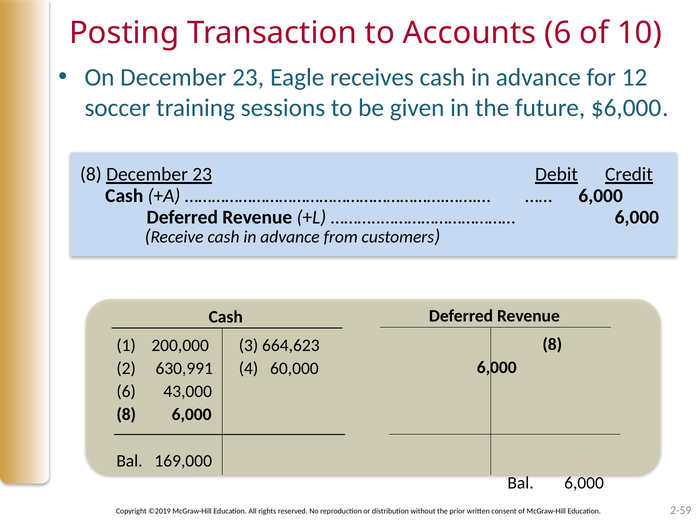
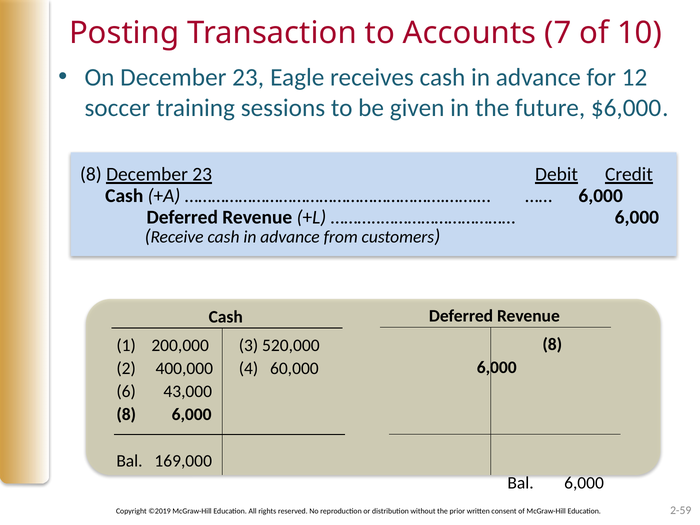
Accounts 6: 6 -> 7 (558, 33)
664,623: 664,623 -> 520,000 (291, 345)
630,991: 630,991 -> 400,000 (184, 368)
